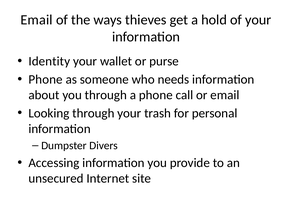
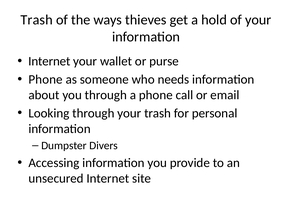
Email: Email -> Trash (37, 20)
Identity: Identity -> Internet (49, 61)
